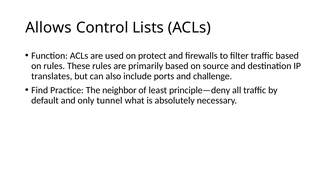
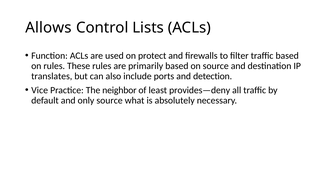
challenge: challenge -> detection (213, 76)
Find: Find -> Vice (40, 90)
principle—deny: principle—deny -> provides—deny (200, 90)
only tunnel: tunnel -> source (110, 101)
